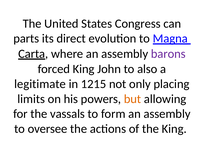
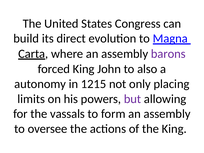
parts: parts -> build (26, 39)
legitimate: legitimate -> autonomy (40, 84)
but colour: orange -> purple (132, 99)
